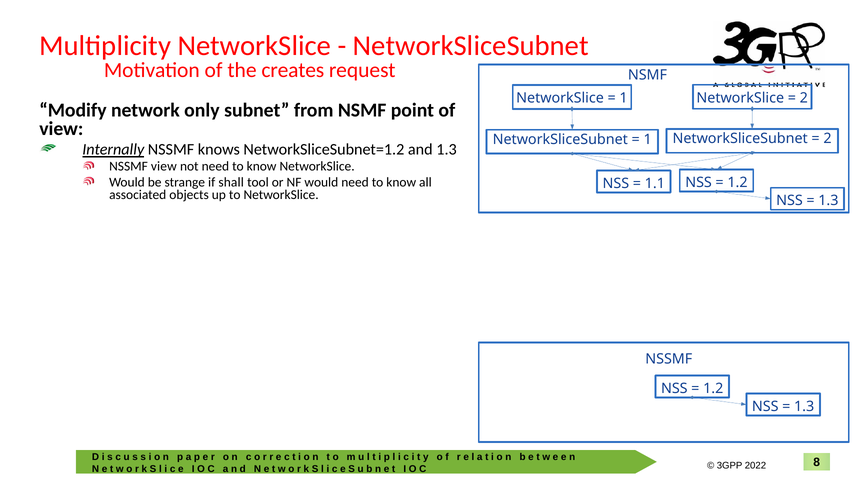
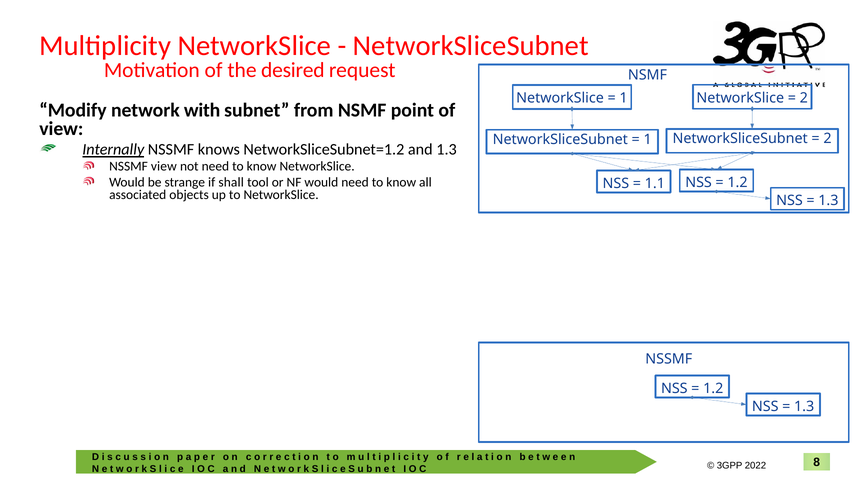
creates: creates -> desired (293, 70)
only: only -> with (202, 110)
